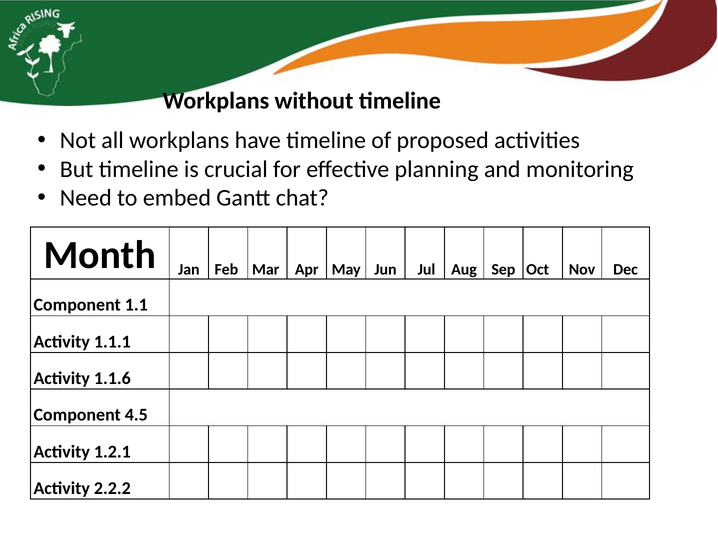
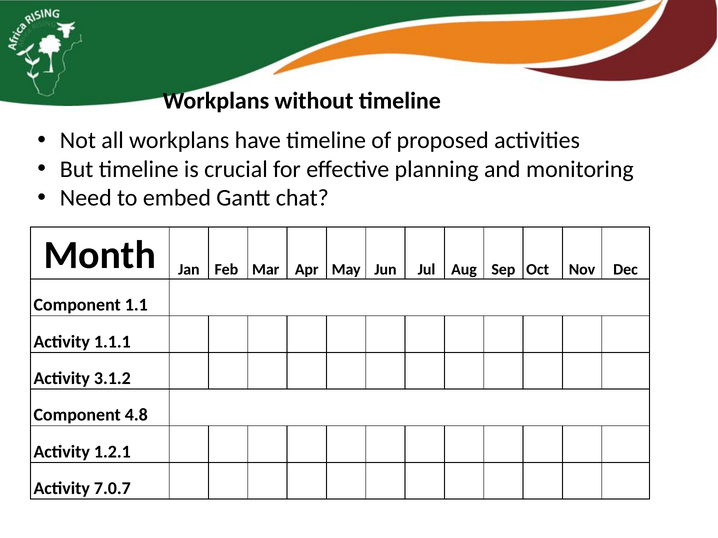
1.1.6: 1.1.6 -> 3.1.2 (112, 379)
4.5: 4.5 -> 4.8 (136, 415)
2.2.2: 2.2.2 -> 7.0.7 (112, 489)
